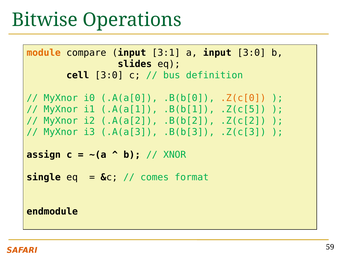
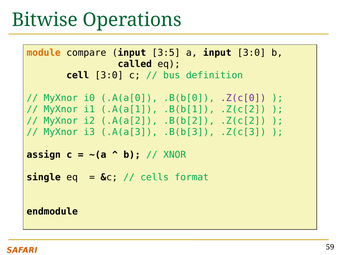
3:1: 3:1 -> 3:5 (166, 53)
slides: slides -> called (135, 64)
.Z(c[0 colour: orange -> purple (243, 98)
.B(b[1 .Z(c[5: .Z(c[5 -> .Z(c[2 (243, 109)
comes: comes -> cells (155, 177)
